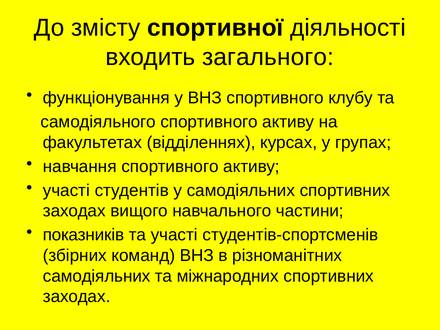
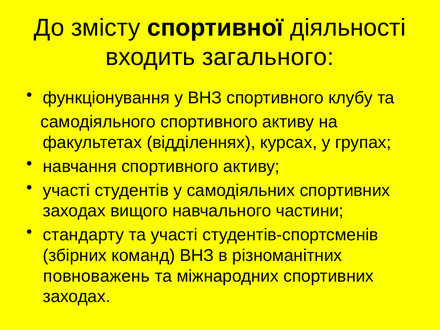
показників: показників -> стандарту (83, 235)
самодіяльних: самодіяльних -> повноважень (96, 276)
